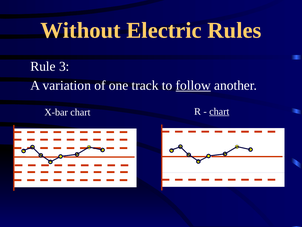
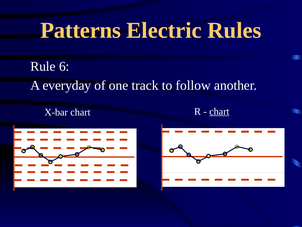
Without: Without -> Patterns (81, 30)
3: 3 -> 6 (64, 66)
variation: variation -> everyday (67, 85)
follow underline: present -> none (193, 85)
